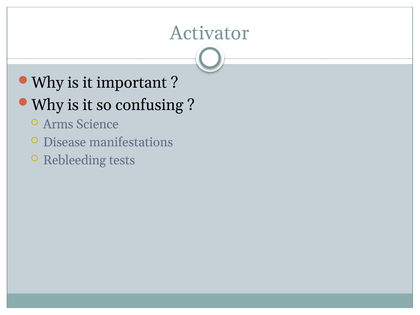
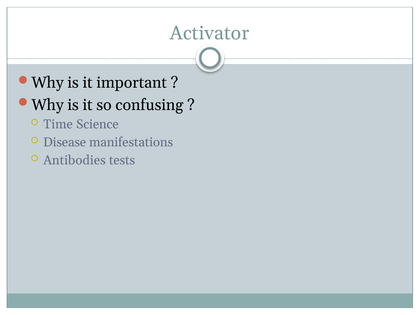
Arms: Arms -> Time (58, 124)
Rebleeding: Rebleeding -> Antibodies (74, 160)
